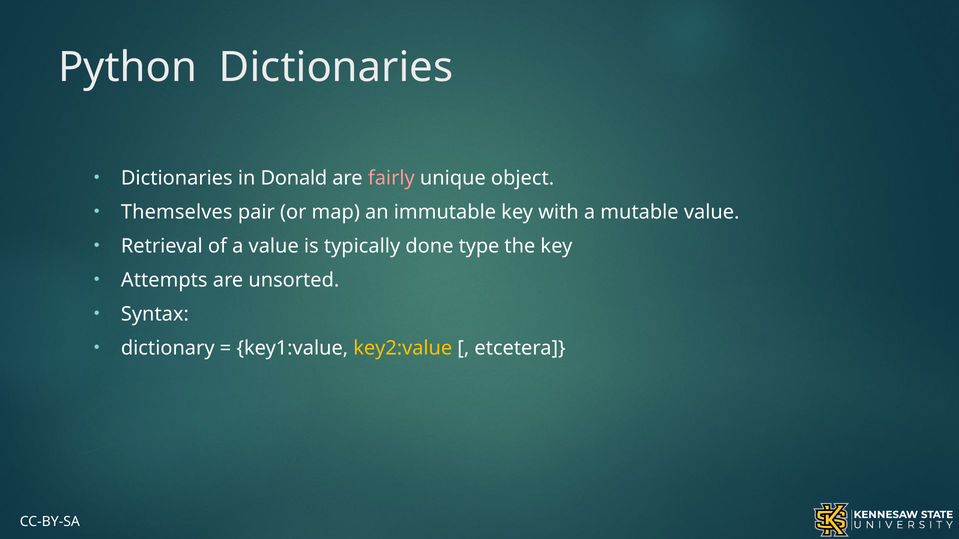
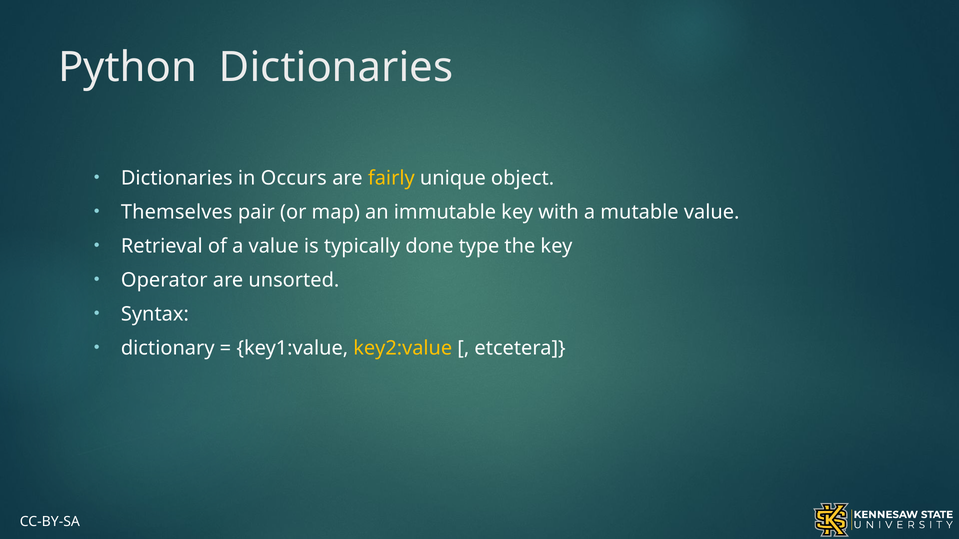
Donald: Donald -> Occurs (294, 178)
fairly colour: pink -> yellow (391, 178)
Attempts: Attempts -> Operator (164, 280)
